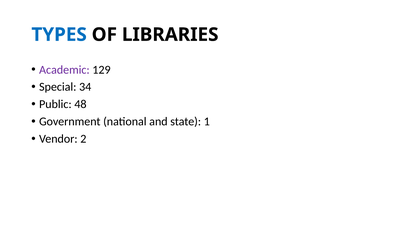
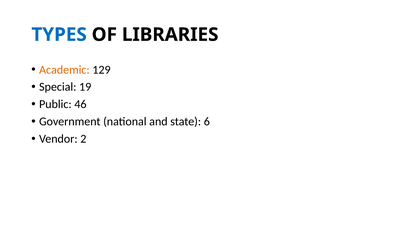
Academic colour: purple -> orange (64, 70)
34: 34 -> 19 (85, 87)
48: 48 -> 46 (80, 104)
1: 1 -> 6 (207, 121)
